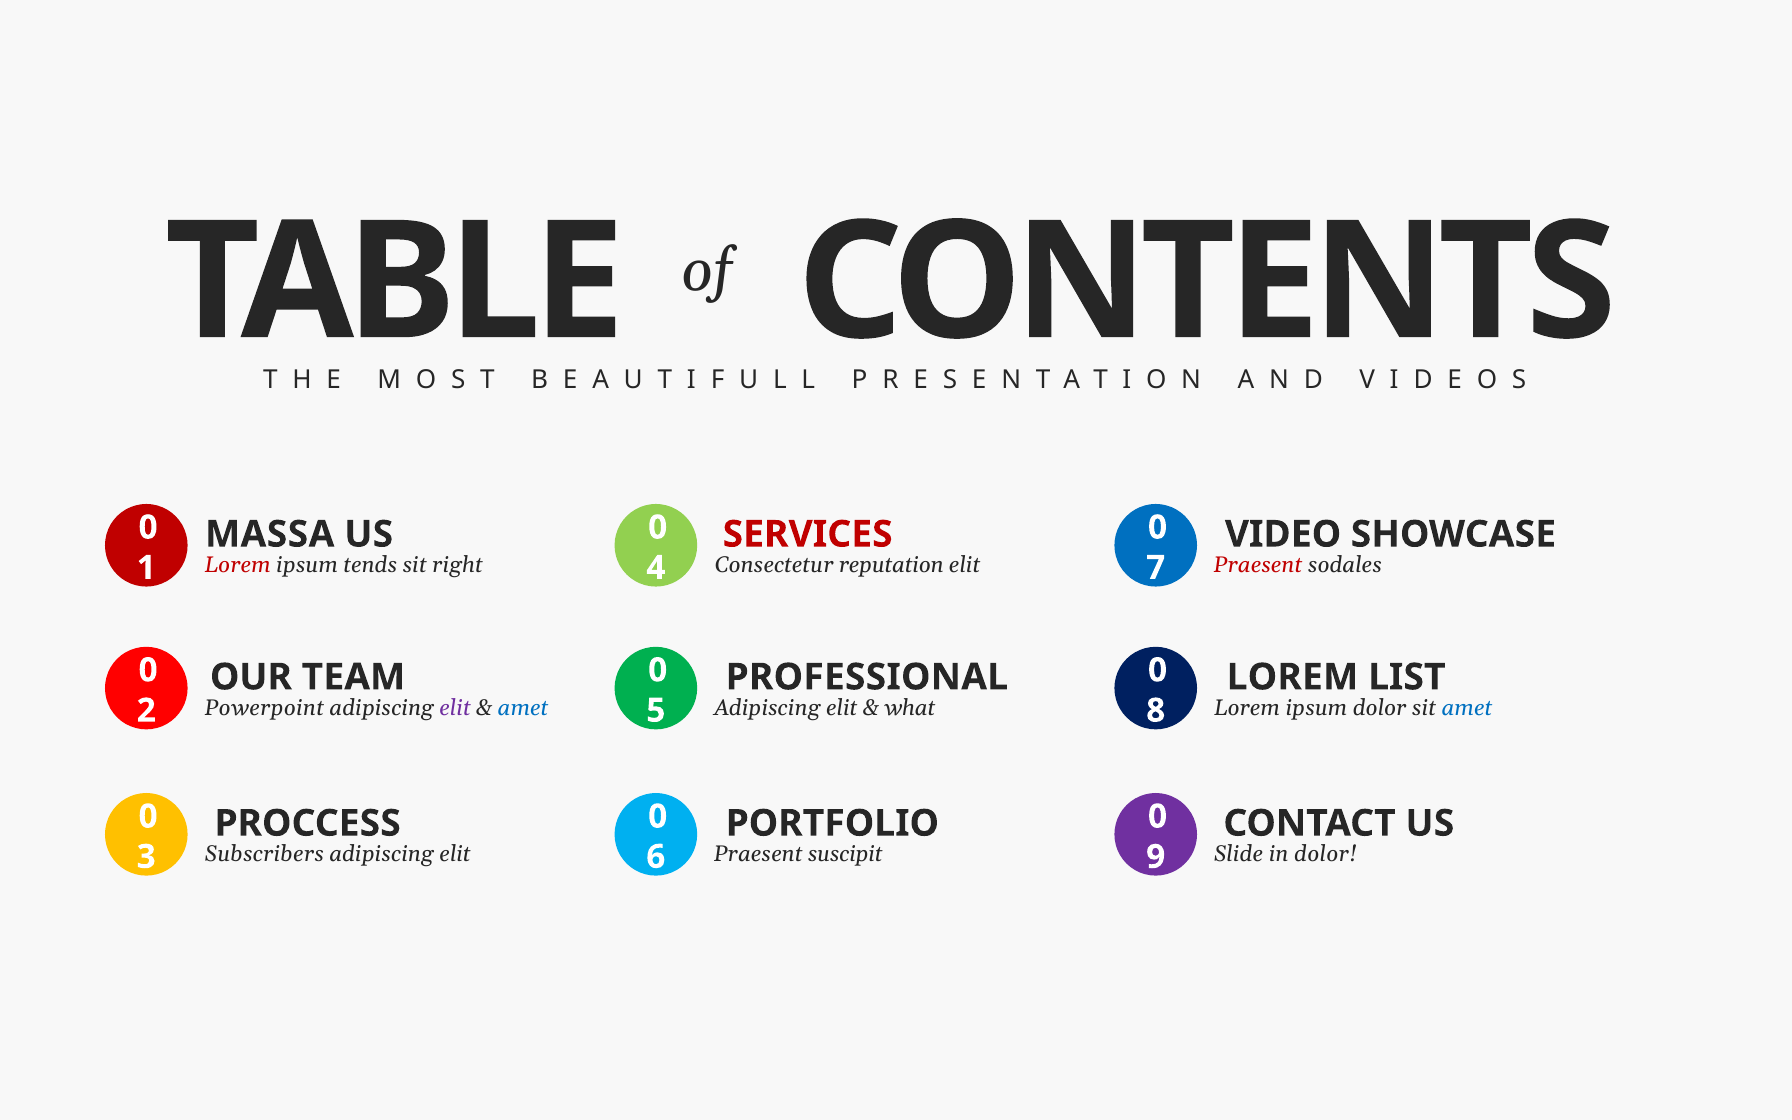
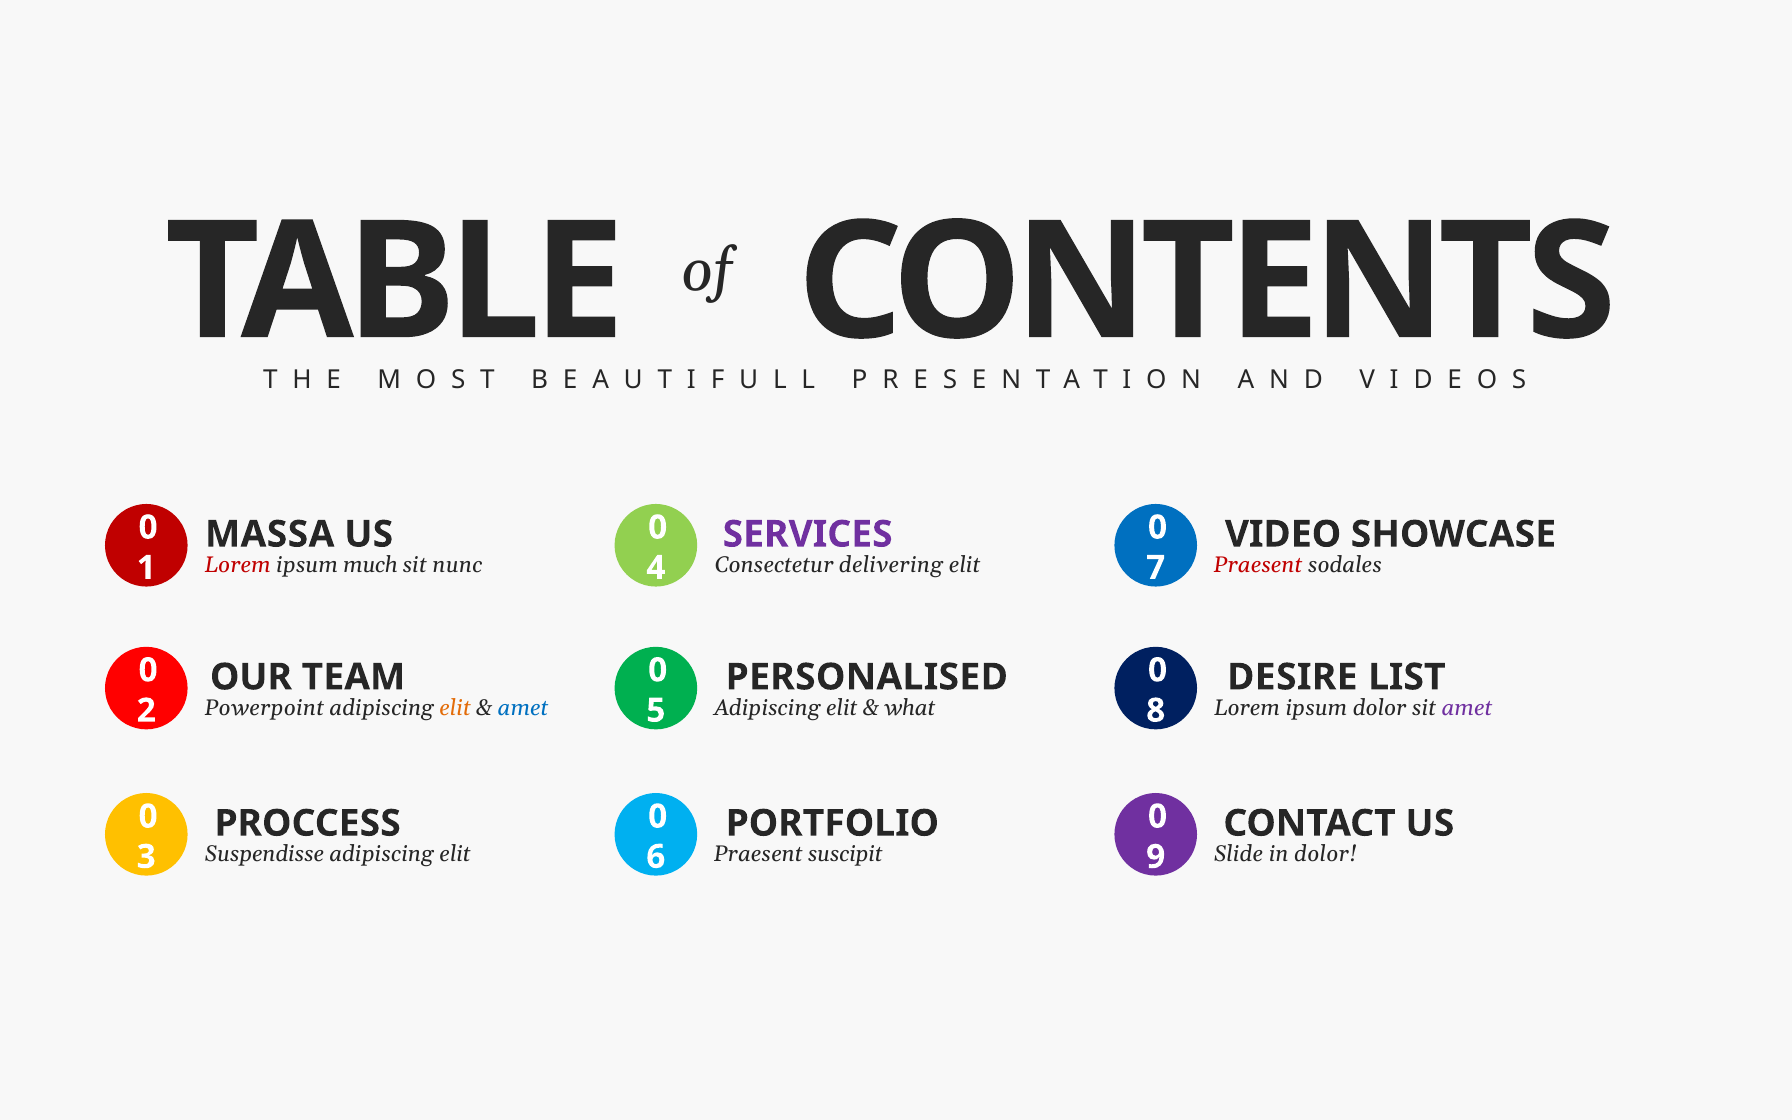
SERVICES colour: red -> purple (808, 534)
tends: tends -> much (370, 565)
right: right -> nunc (457, 565)
reputation: reputation -> delivering (891, 565)
PROFESSIONAL: PROFESSIONAL -> PERSONALISED (867, 677)
LOREM: LOREM -> DESIRE (1292, 677)
elit colour: purple -> orange (455, 708)
amet colour: blue -> purple (1467, 708)
Subscribers: Subscribers -> Suspendisse (264, 854)
